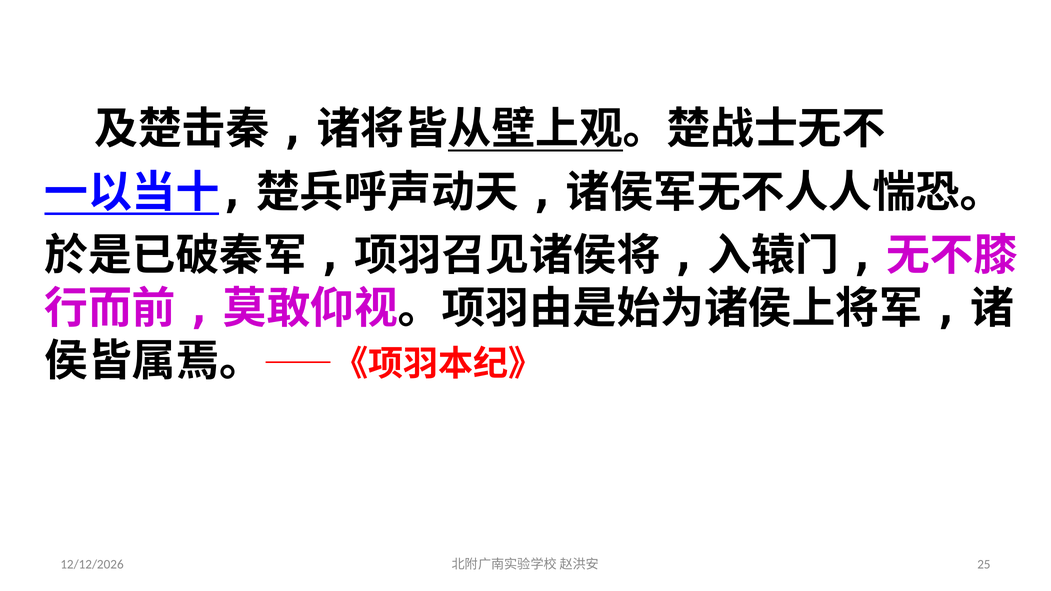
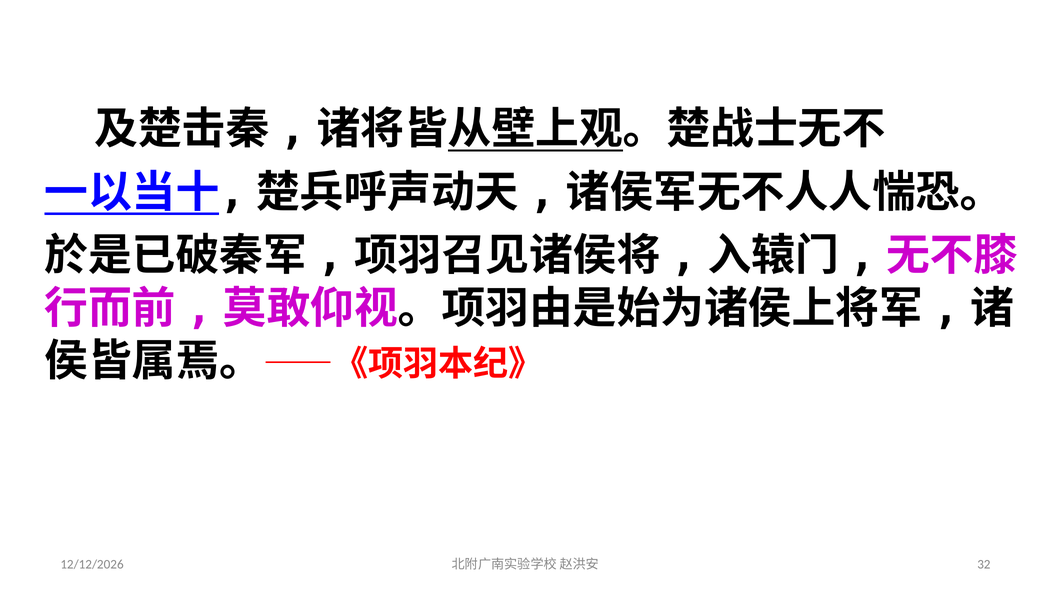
25: 25 -> 32 (984, 564)
